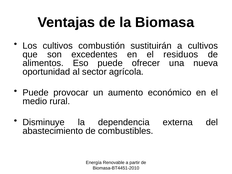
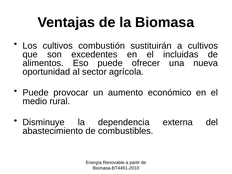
residuos: residuos -> incluidas (181, 54)
